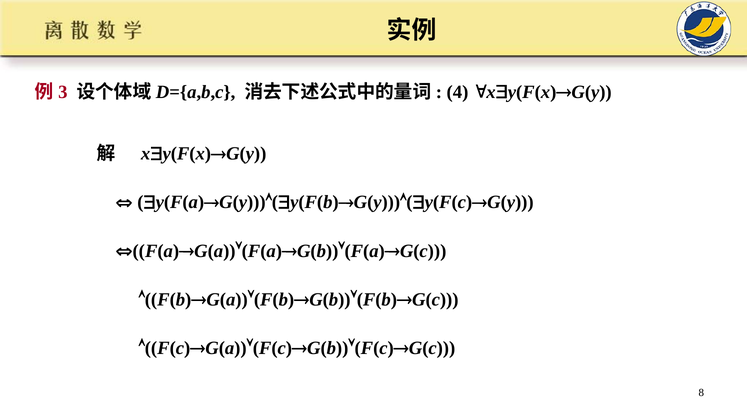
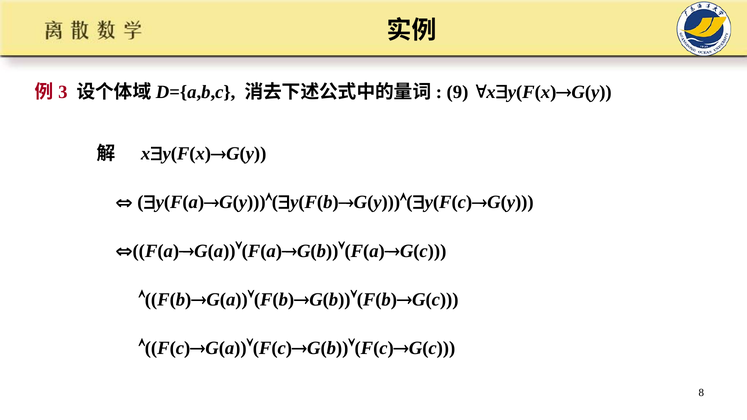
4: 4 -> 9 (458, 92)
